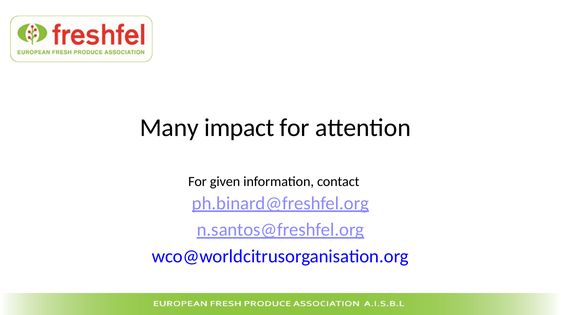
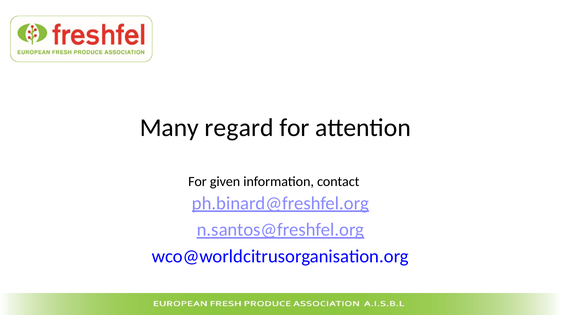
impact: impact -> regard (239, 128)
